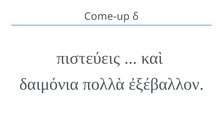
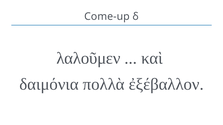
πιστεύεις: πιστεύεις -> λαλοῦμεν (88, 59)
